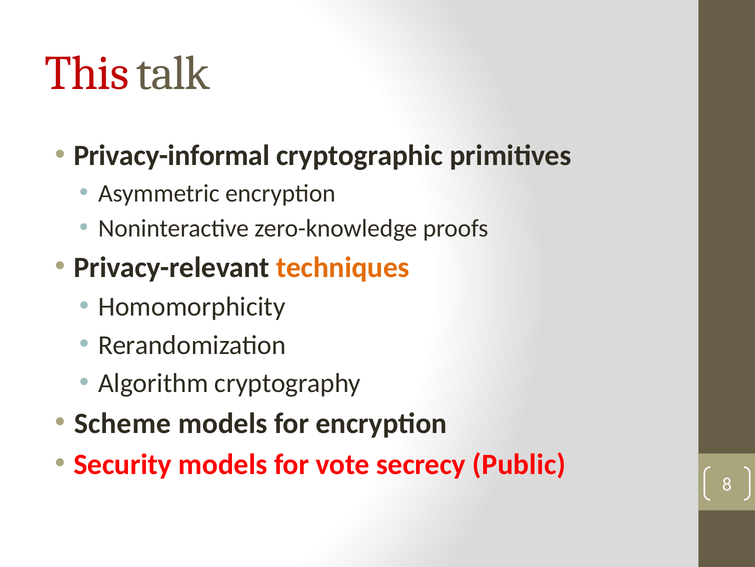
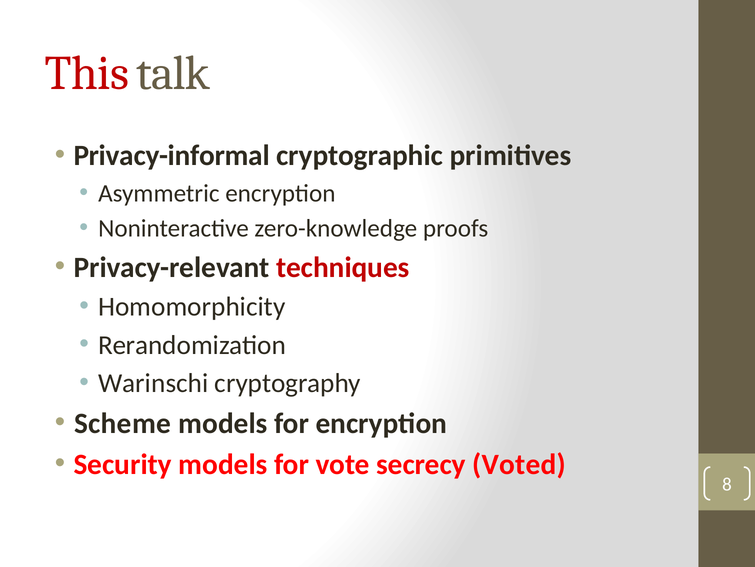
techniques colour: orange -> red (343, 267)
Algorithm: Algorithm -> Warinschi (153, 383)
Public: Public -> Voted (519, 464)
